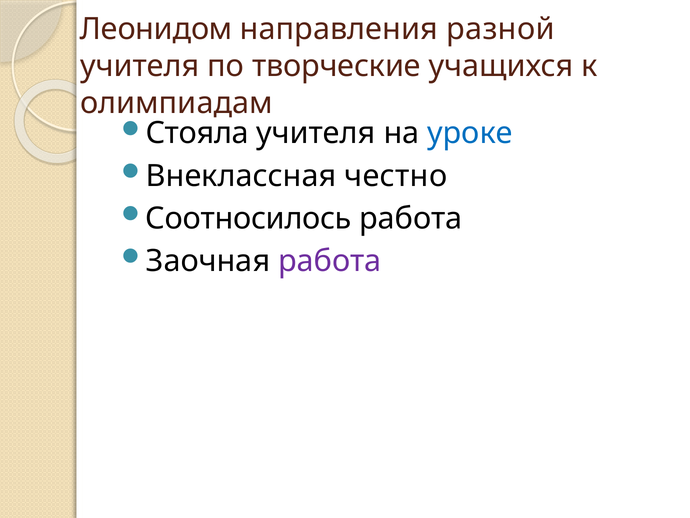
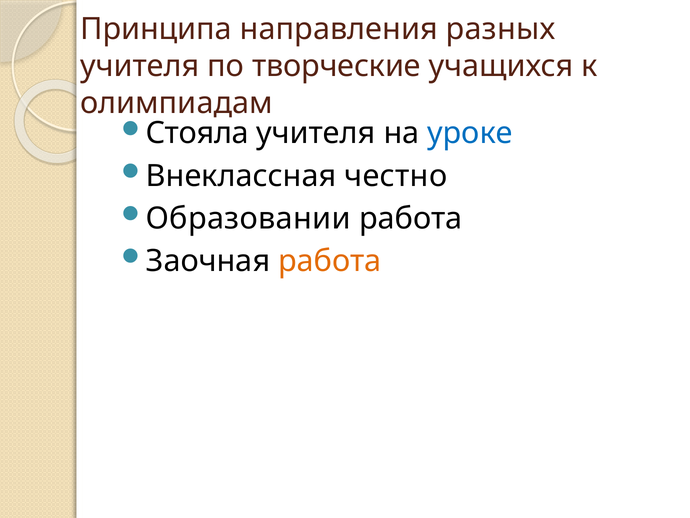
Леонидом: Леонидом -> Принципа (156, 29)
разной: разной -> разных (501, 29)
Соотносилось: Соотносилось -> Образовании (248, 218)
работа colour: purple -> orange (330, 261)
